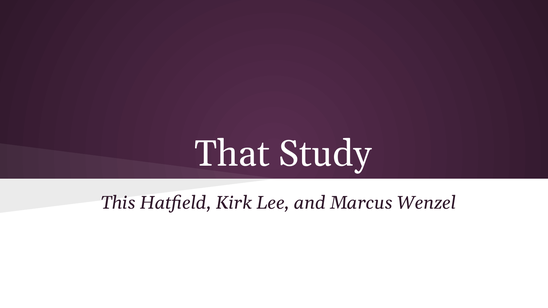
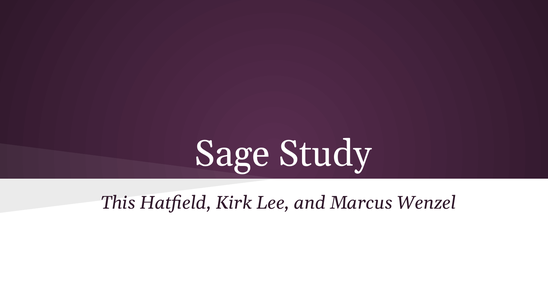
That: That -> Sage (232, 154)
